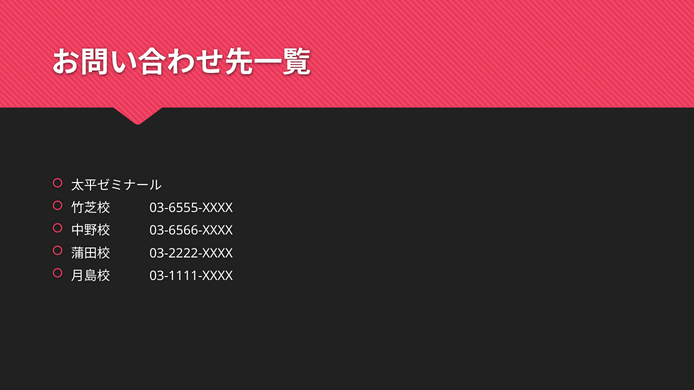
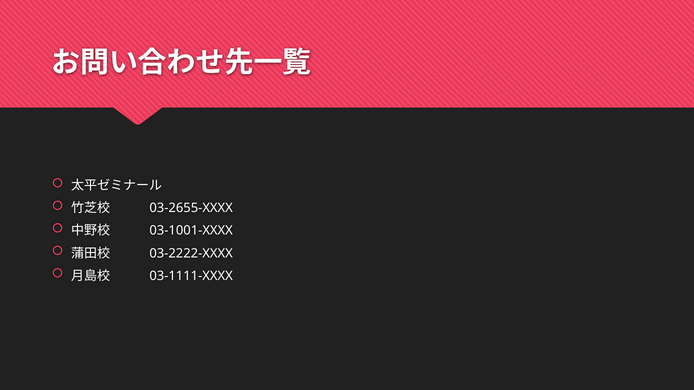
03-6555-XXXX: 03-6555-XXXX -> 03-2655-XXXX (191, 208)
03-6566-XXXX: 03-6566-XXXX -> 03-1001-XXXX (191, 231)
